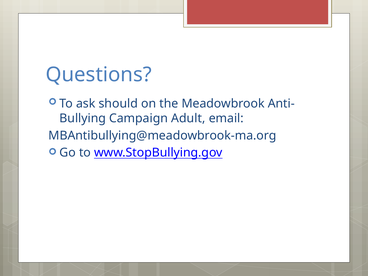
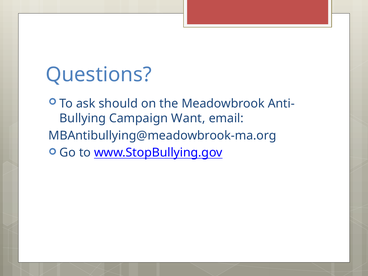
Adult: Adult -> Want (188, 118)
